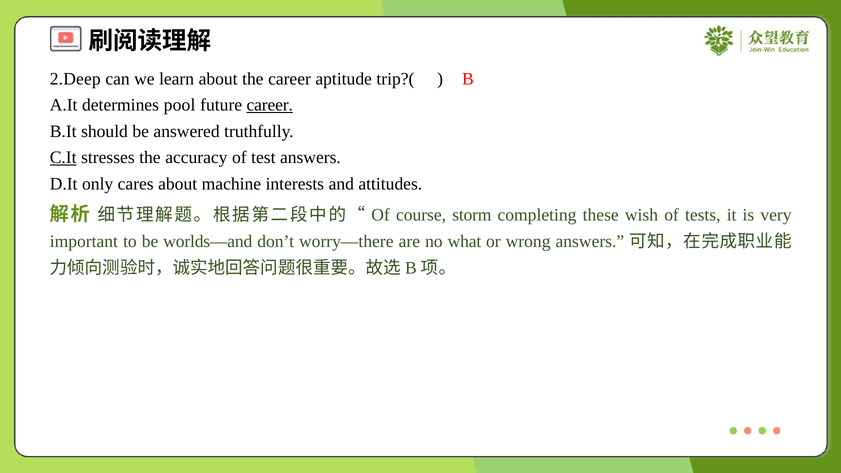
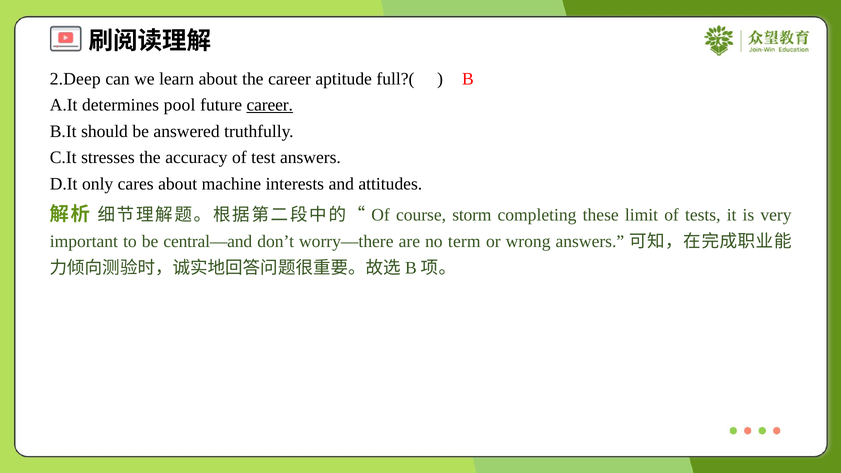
trip?(: trip?( -> full?( (395, 79)
C.It underline: present -> none (63, 158)
wish: wish -> limit (641, 215)
worlds—and: worlds—and -> central—and (208, 242)
what: what -> term (464, 242)
